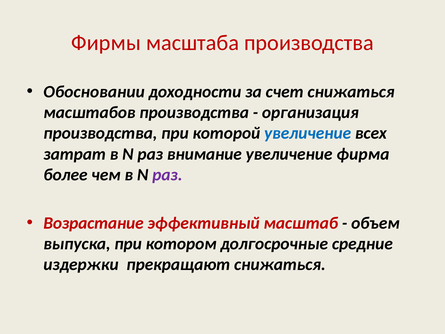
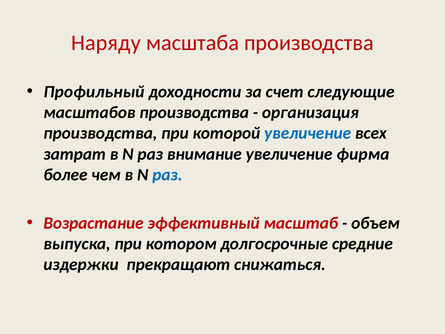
Фирмы: Фирмы -> Наряду (106, 43)
Обосновании: Обосновании -> Профильный (94, 92)
счет снижаться: снижаться -> следующие (351, 92)
раз colour: purple -> blue (167, 175)
